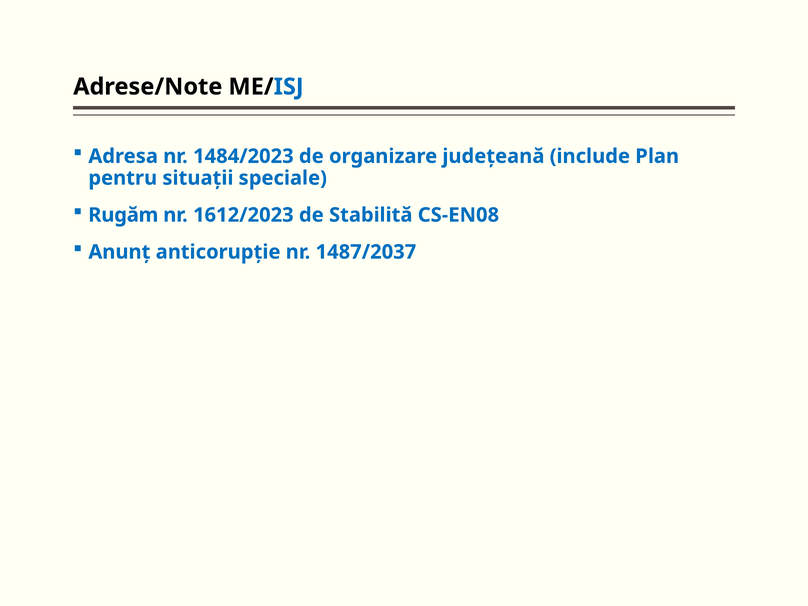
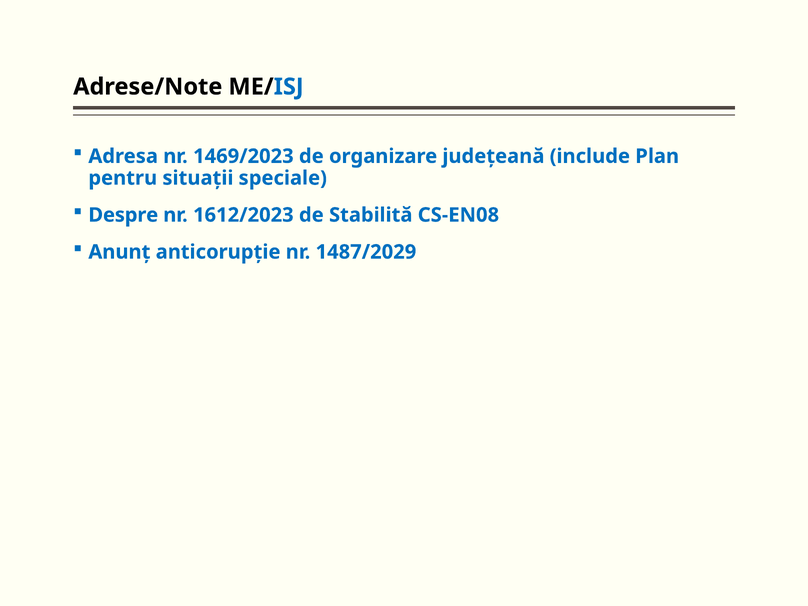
1484/2023: 1484/2023 -> 1469/2023 (243, 156)
Rugăm: Rugăm -> Despre (123, 215)
1487/2037: 1487/2037 -> 1487/2029 (366, 252)
